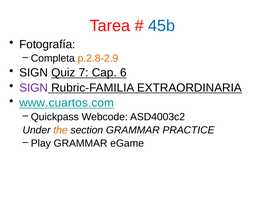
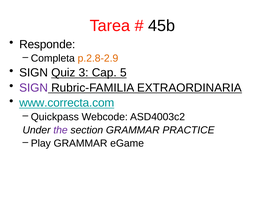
45b colour: blue -> black (162, 26)
Fotografía: Fotografía -> Responde (47, 44)
7: 7 -> 3 (84, 73)
6: 6 -> 5 (123, 73)
www.cuartos.com: www.cuartos.com -> www.correcta.com (67, 103)
the colour: orange -> purple (61, 130)
